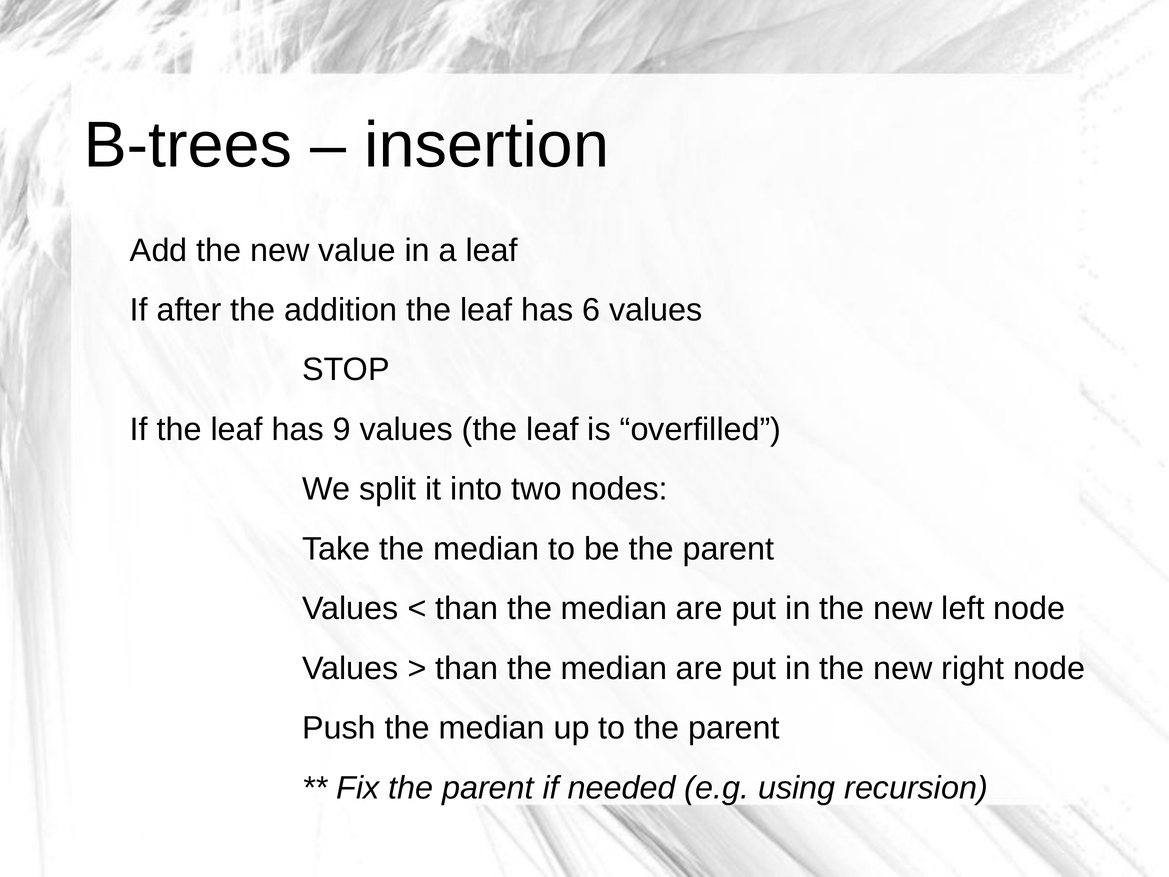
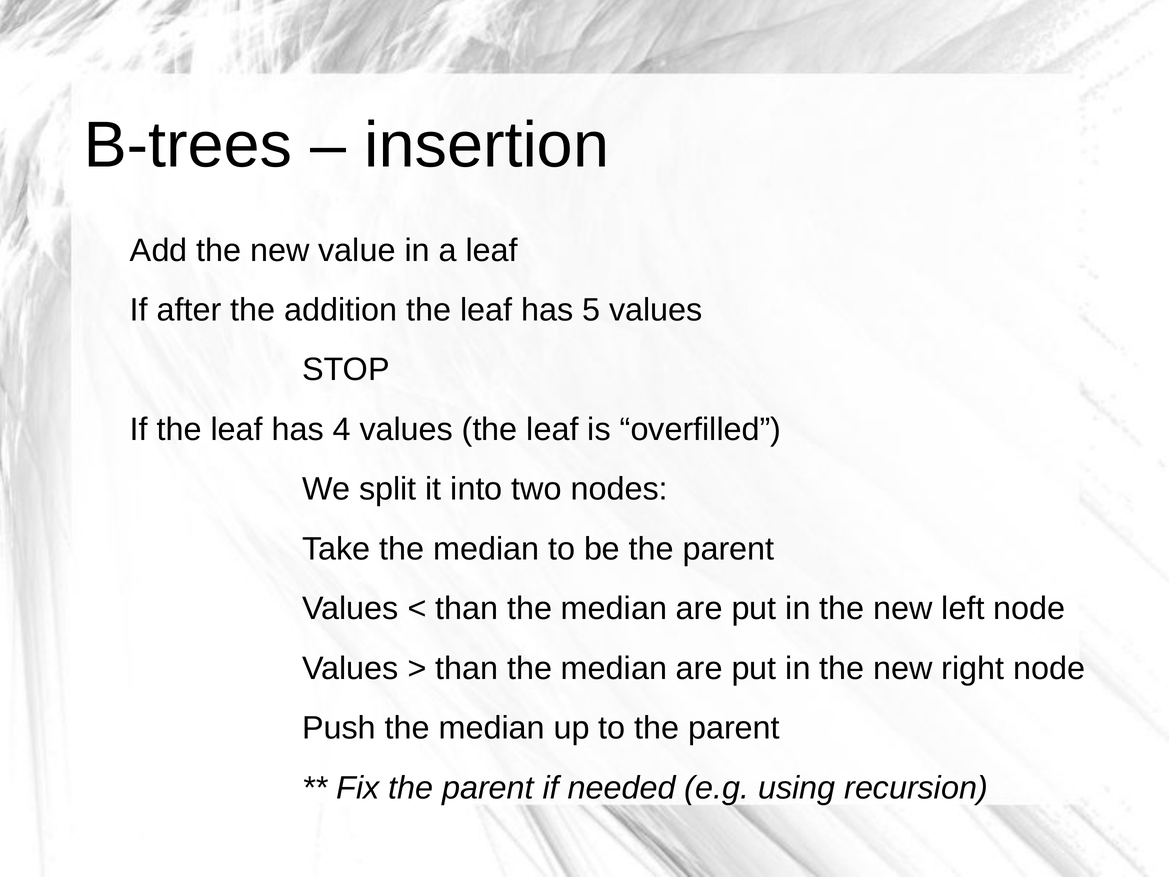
6: 6 -> 5 (591, 310)
9: 9 -> 4 (342, 429)
